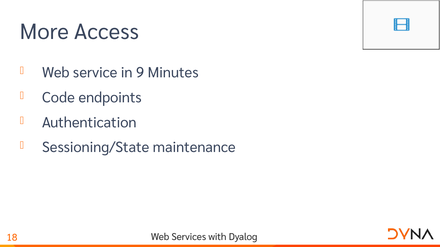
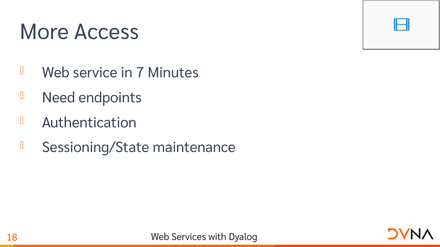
9: 9 -> 7 (140, 73)
Code: Code -> Need (59, 98)
